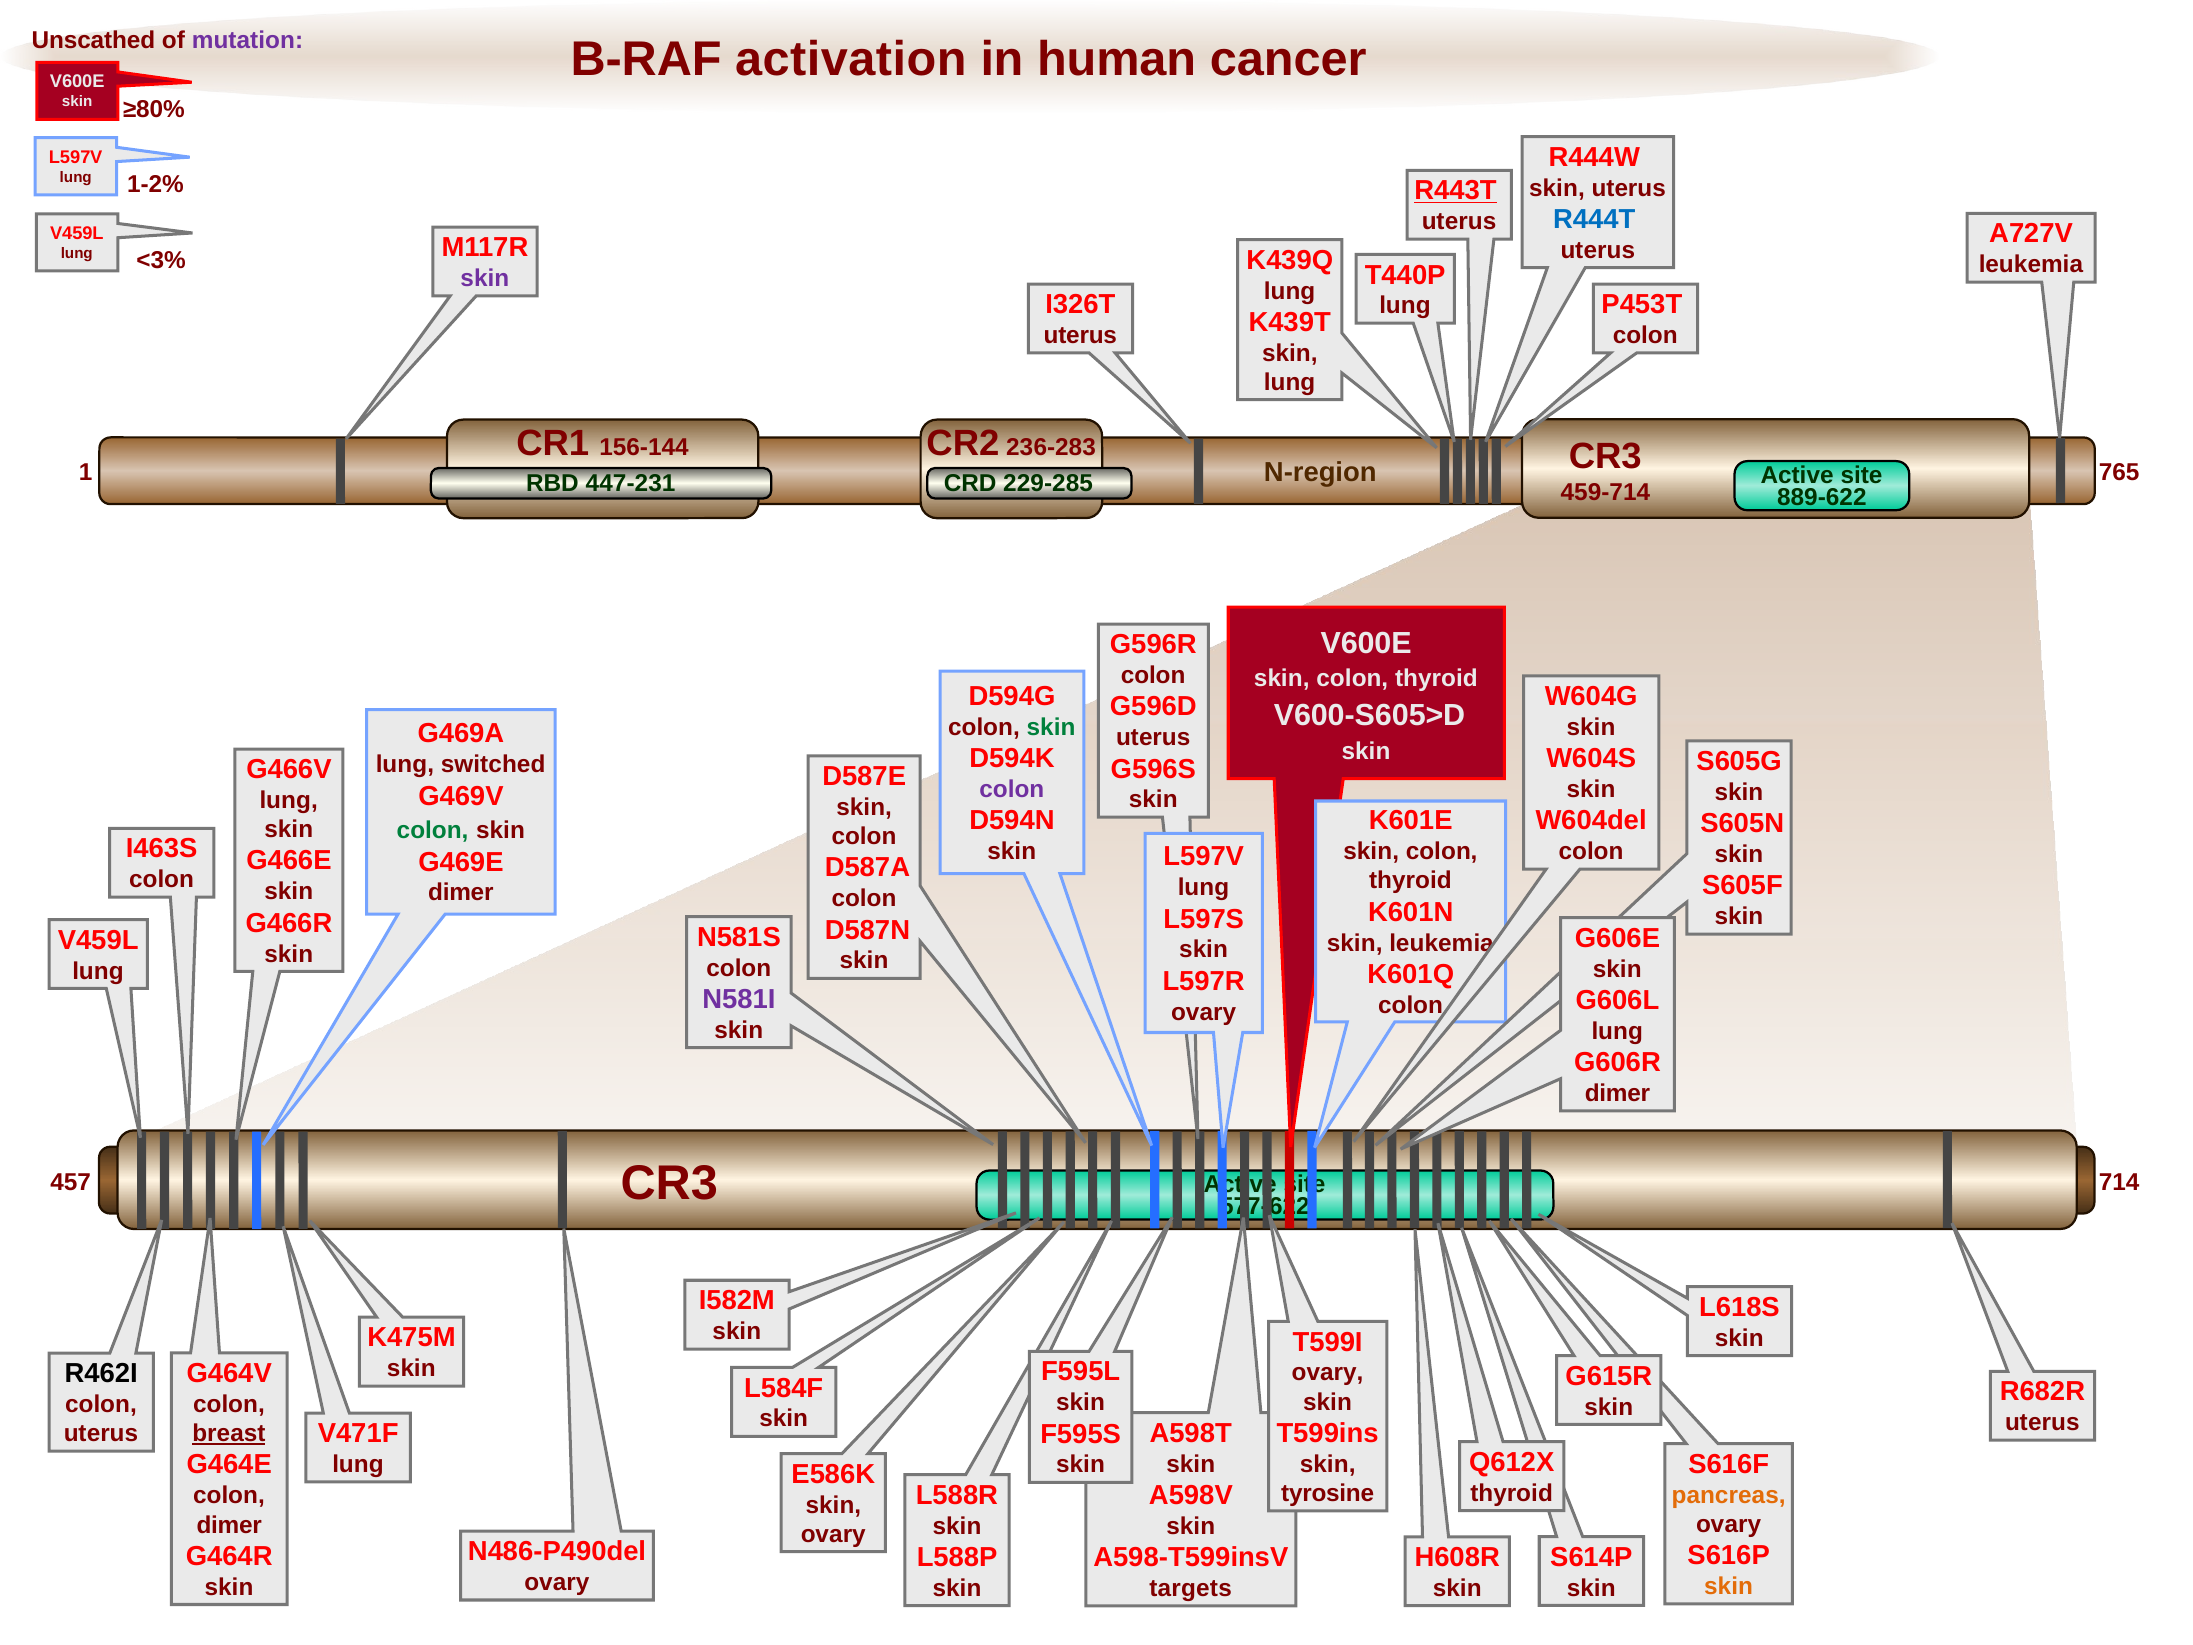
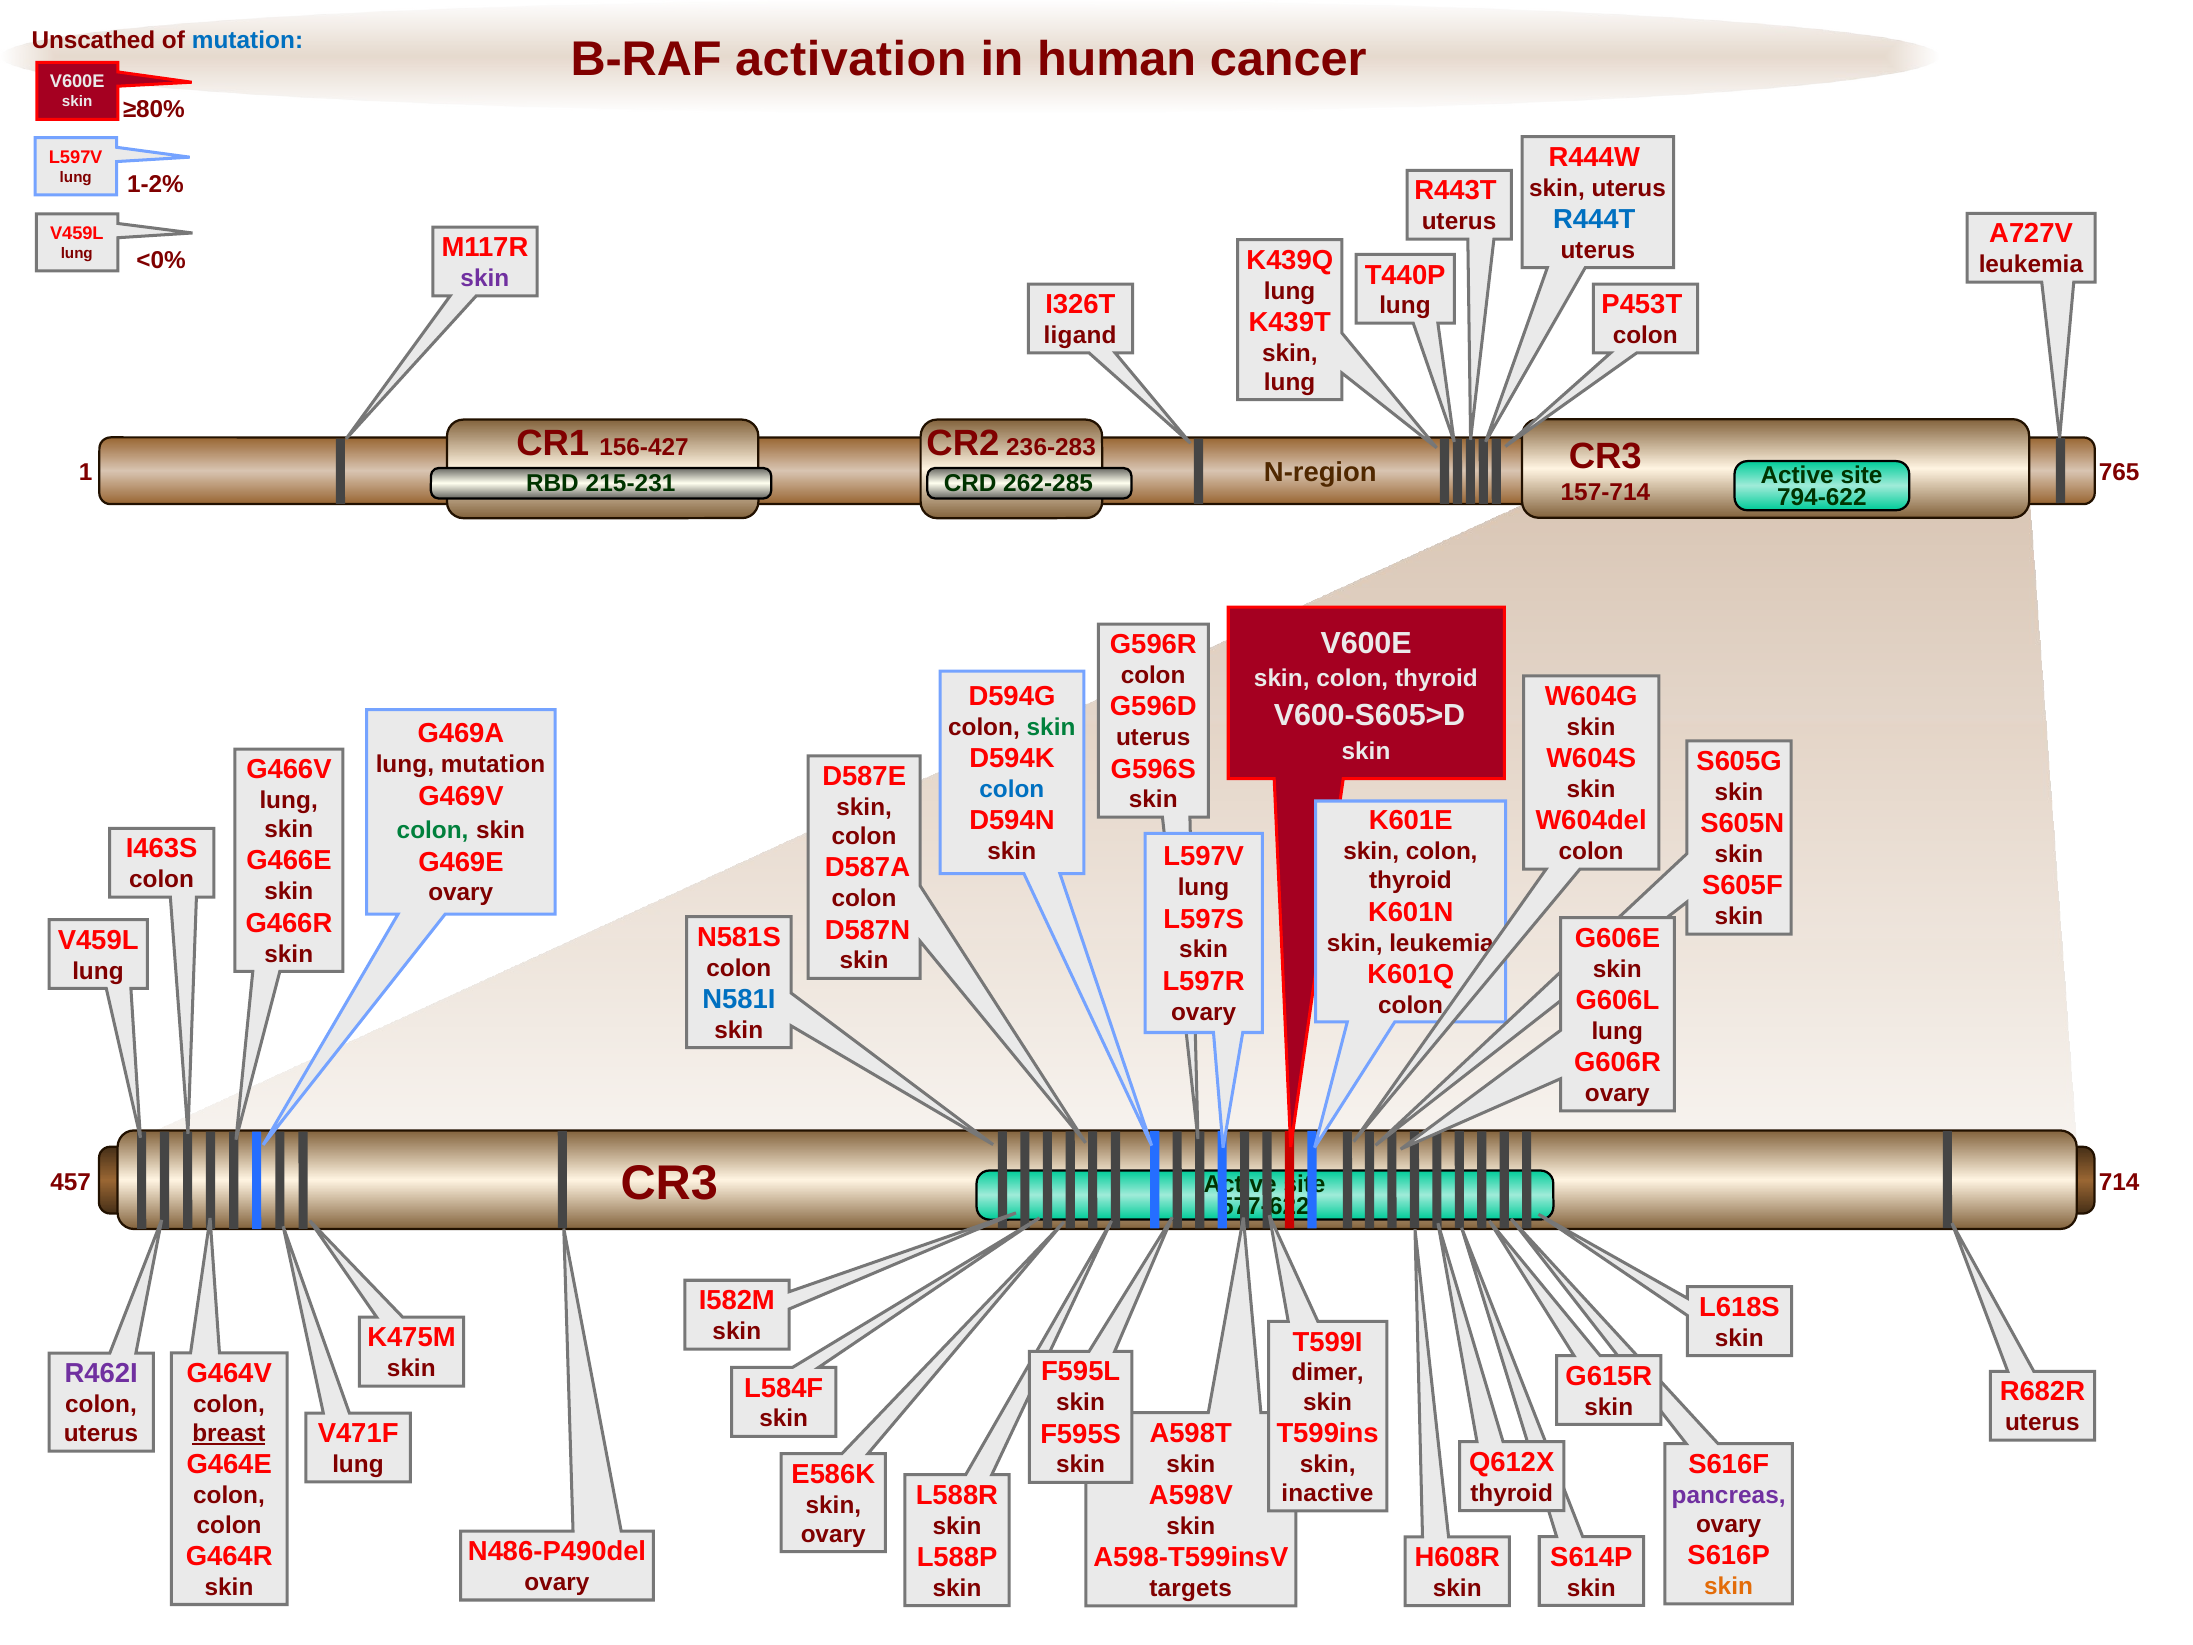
mutation colour: purple -> blue (247, 41)
R443T underline: present -> none (1455, 191)
<3%: <3% -> <0% (161, 260)
uterus: uterus -> ligand (1080, 336)
156-144: 156-144 -> 156-427 (644, 448)
447-231: 447-231 -> 215-231 (631, 484)
229-285: 229-285 -> 262-285 (1048, 484)
459-714: 459-714 -> 157-714 (1605, 492)
889-622: 889-622 -> 794-622 (1822, 497)
lung switched: switched -> mutation (493, 765)
colon colour: purple -> blue (1012, 789)
dimer: dimer -> ovary (461, 893)
N581I colour: purple -> blue (739, 999)
dimer: dimer -> ovary (1617, 1093)
R462I colour: black -> purple (101, 1373)
ovary: ovary -> dimer (1328, 1373)
tyrosine: tyrosine -> inactive (1327, 1493)
pancreas colour: orange -> purple (1729, 1495)
dimer: dimer -> colon (229, 1525)
